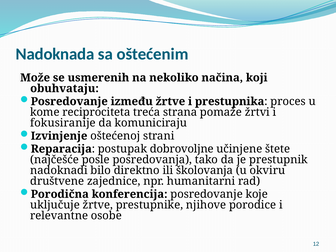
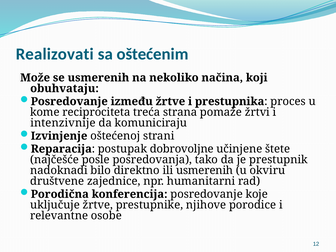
Nadoknada: Nadoknada -> Realizovati (55, 54)
fokusiranije: fokusiranije -> intenzivnije (63, 123)
ili školovanja: školovanja -> usmerenih (205, 170)
